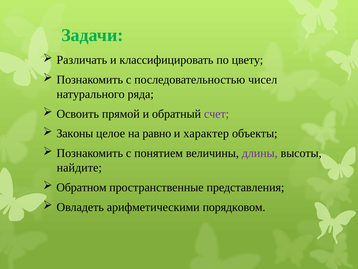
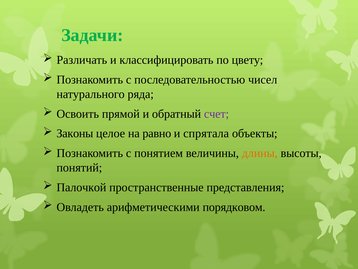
характер: характер -> спрятала (206, 133)
длины colour: purple -> orange (260, 153)
найдите: найдите -> понятий (79, 167)
Обратном: Обратном -> Палочкой (81, 187)
